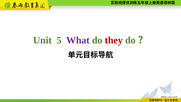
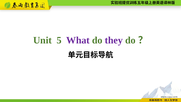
they colour: red -> purple (114, 40)
